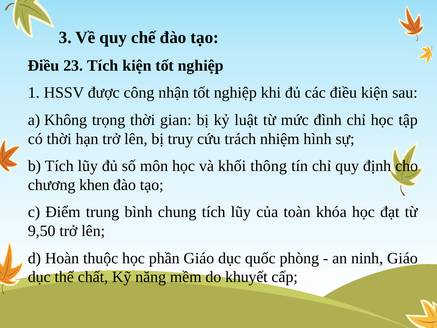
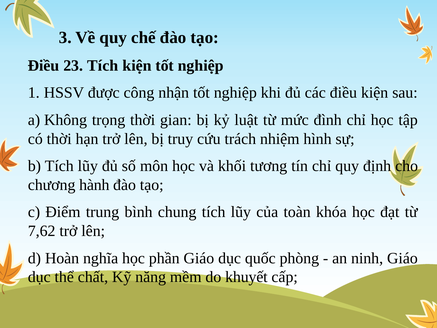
thông: thông -> tương (269, 166)
khen: khen -> hành (94, 185)
9,50: 9,50 -> 7,62 (42, 231)
thuộc: thuộc -> nghĩa (101, 258)
